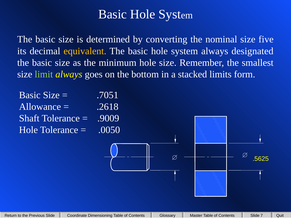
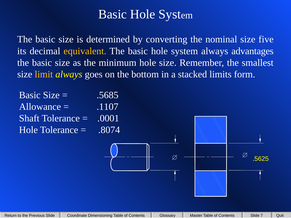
designated: designated -> advantages (253, 51)
limit colour: light green -> yellow (44, 74)
.7051: .7051 -> .5685 (108, 95)
.2618: .2618 -> .1107 (108, 107)
.9009: .9009 -> .0001 (108, 119)
.0050: .0050 -> .8074 (109, 130)
